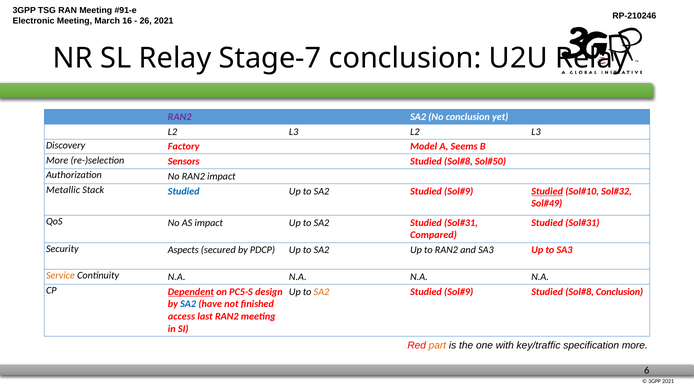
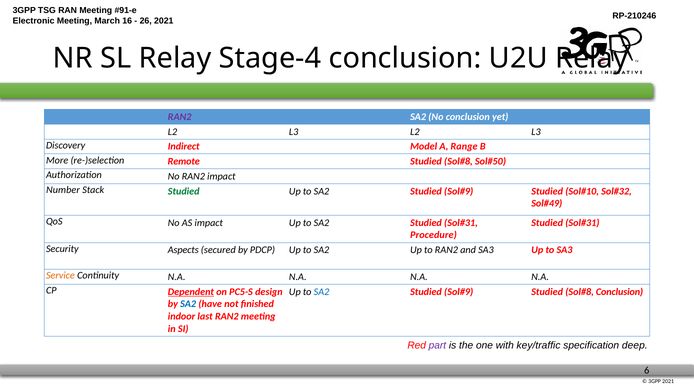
Stage-7: Stage-7 -> Stage-4 (270, 58)
Factory: Factory -> Indirect (184, 147)
Seems: Seems -> Range (464, 147)
Sensors: Sensors -> Remote (184, 162)
Metallic: Metallic -> Number (63, 190)
Studied colour: blue -> green (184, 191)
Studied underline: present -> none (547, 191)
Compared: Compared -> Procedure (433, 235)
SA2 colour: orange -> blue (321, 292)
access: access -> indoor (182, 317)
part colour: orange -> purple (437, 346)
specification more: more -> deep (635, 346)
